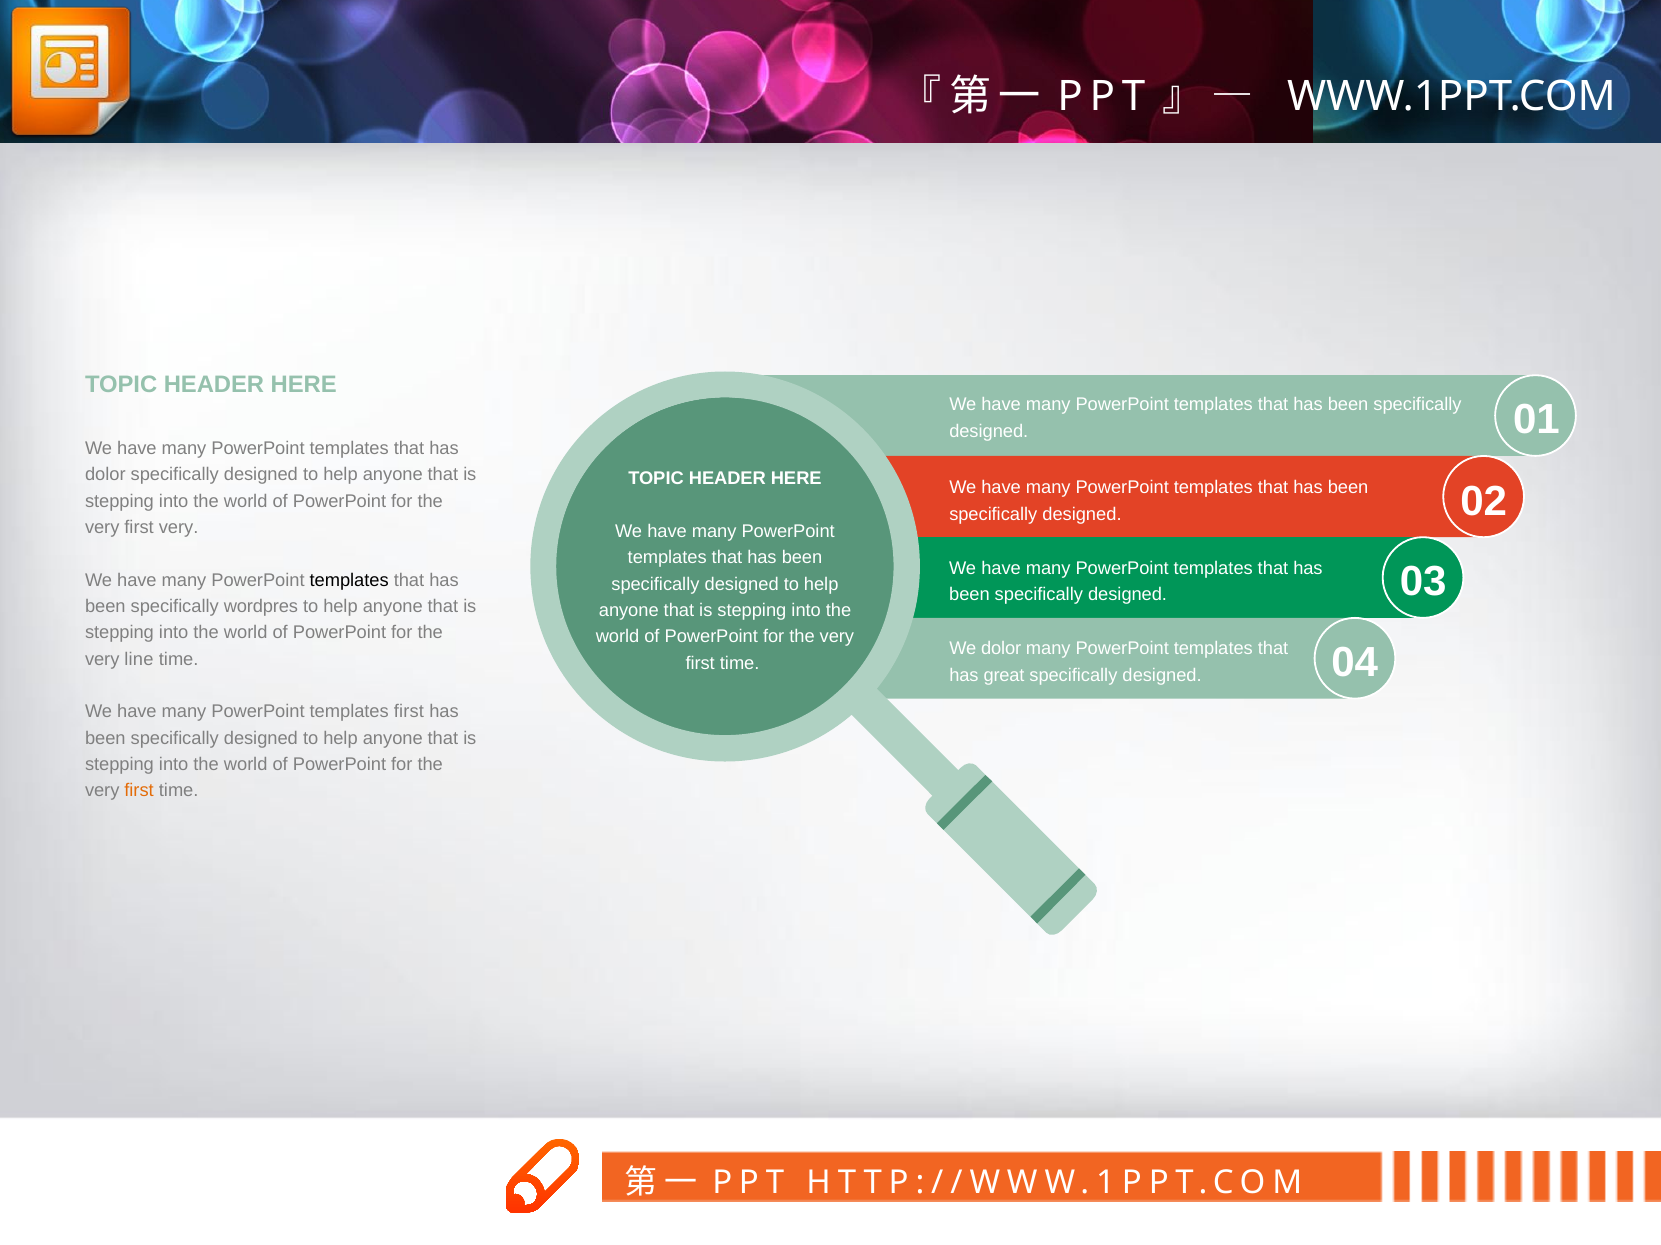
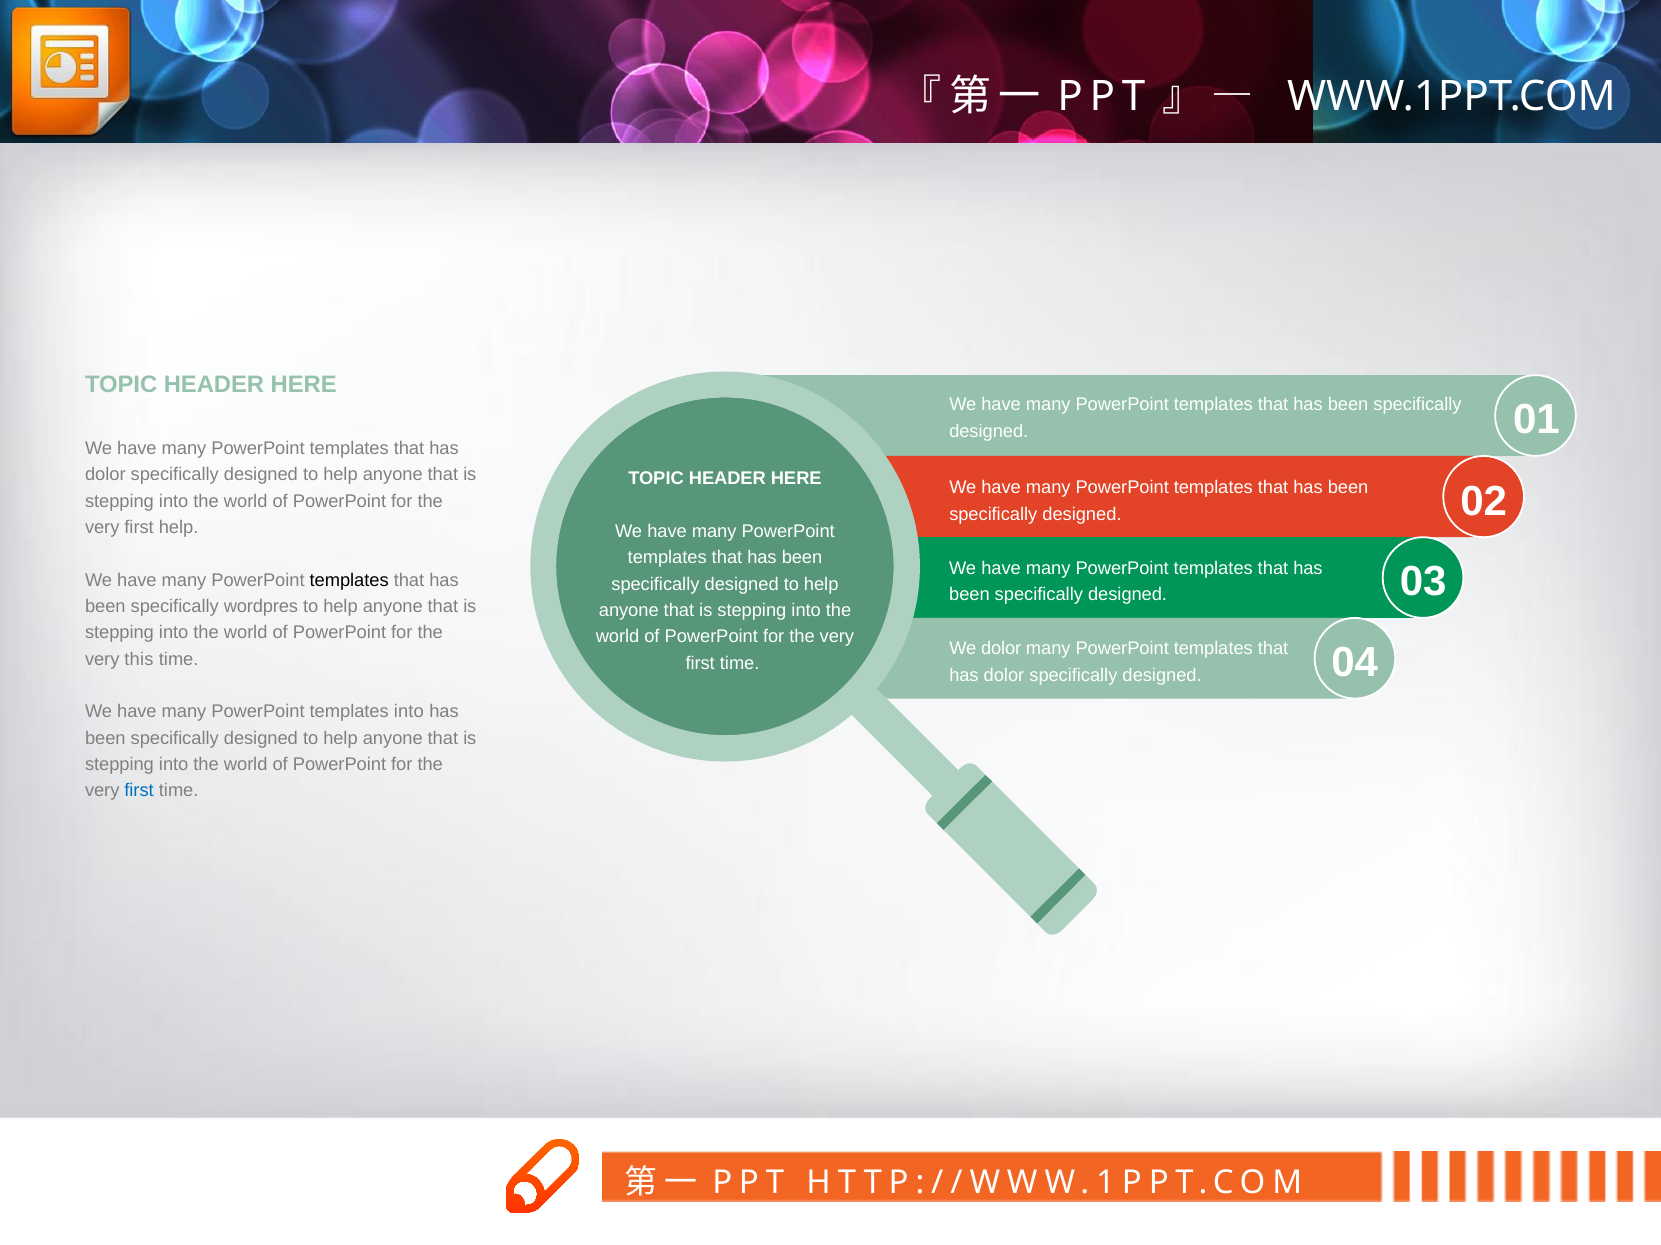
first very: very -> help (179, 528)
line: line -> this (139, 659)
great: great -> dolor (1004, 675)
templates first: first -> into (409, 712)
first colour: orange -> blue (139, 791)
